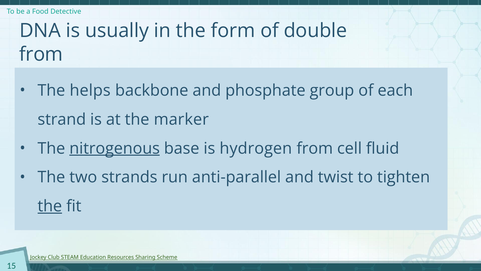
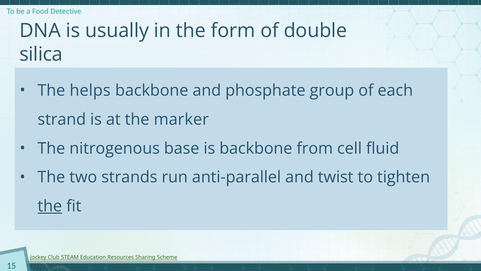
from: from -> silica (41, 54)
nitrogenous underline: present -> none (115, 148)
is hydrogen: hydrogen -> backbone (256, 148)
